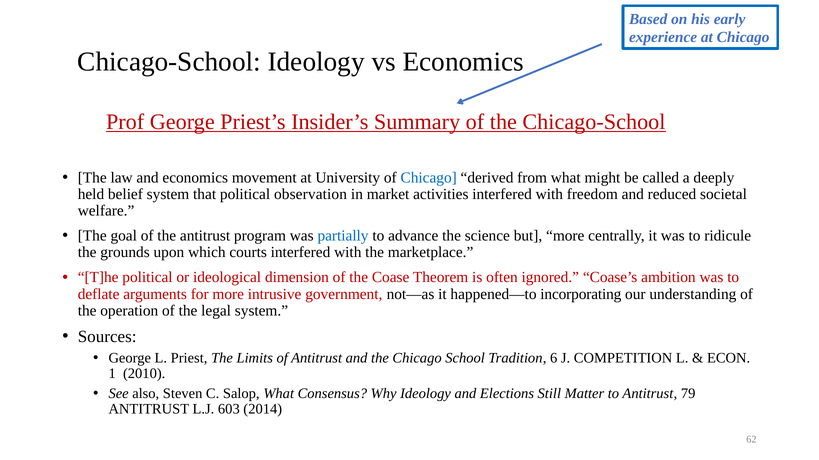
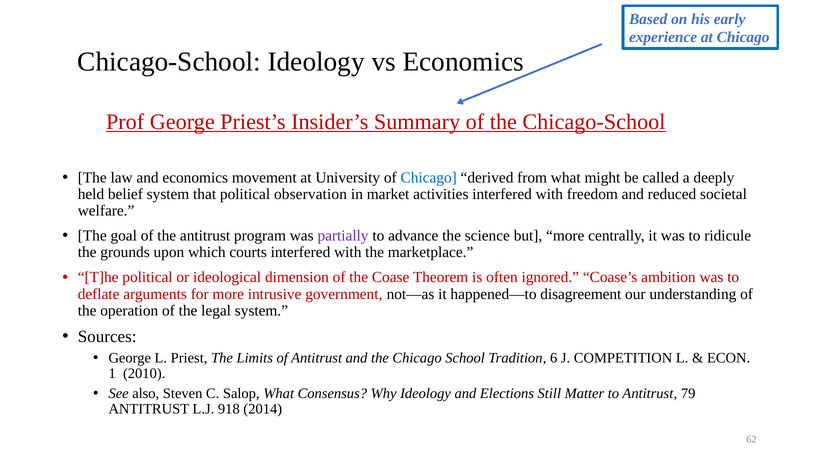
partially colour: blue -> purple (343, 236)
incorporating: incorporating -> disagreement (581, 294)
603: 603 -> 918 (229, 410)
